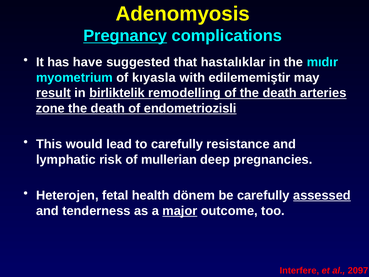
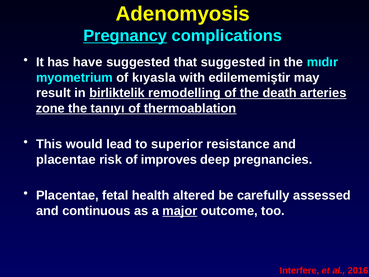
that hastalıklar: hastalıklar -> suggested (233, 62)
result underline: present -> none (53, 93)
death: death -> tanıyı (108, 108)
endometriozisli: endometriozisli -> thermoablation (190, 108)
to carefully: carefully -> superior (177, 144)
lymphatic: lymphatic -> placentae (66, 159)
mullerian: mullerian -> improves (169, 159)
Heterojen: Heterojen -> Placentae (67, 195)
dönem: dönem -> altered (194, 195)
assessed underline: present -> none (322, 195)
tenderness: tenderness -> continuous (96, 211)
2097: 2097 -> 2016 (358, 270)
